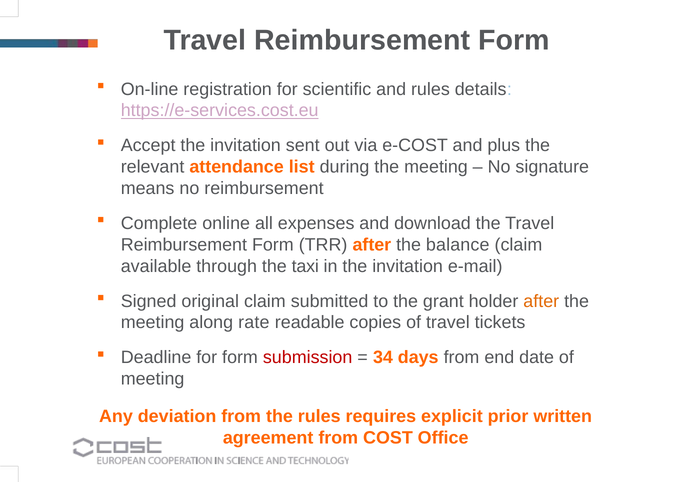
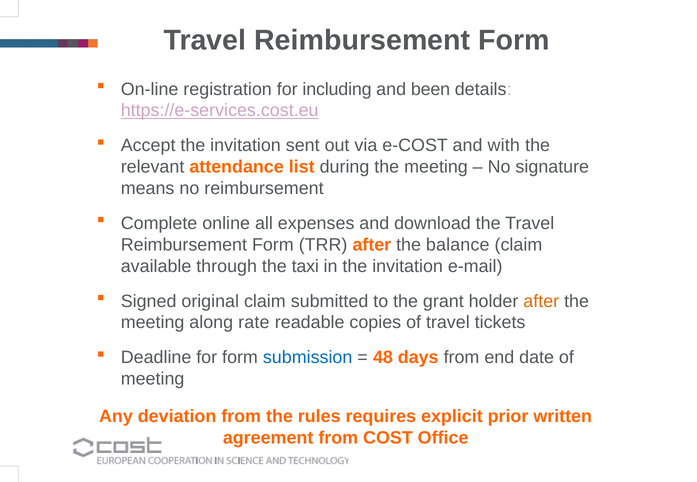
scientific: scientific -> including (337, 89)
and rules: rules -> been (431, 89)
plus: plus -> with (504, 146)
submission colour: red -> blue (308, 358)
34: 34 -> 48 (383, 358)
